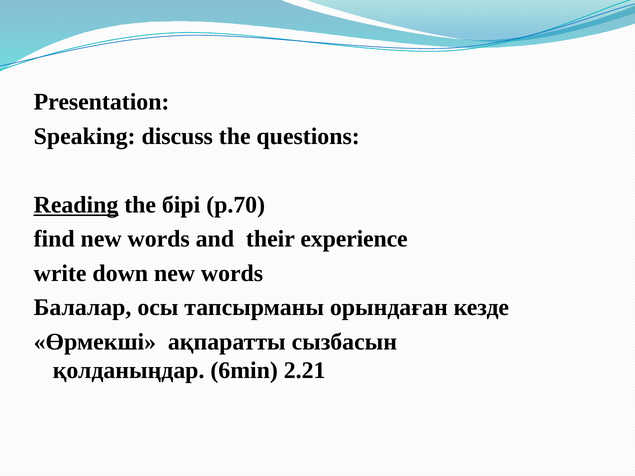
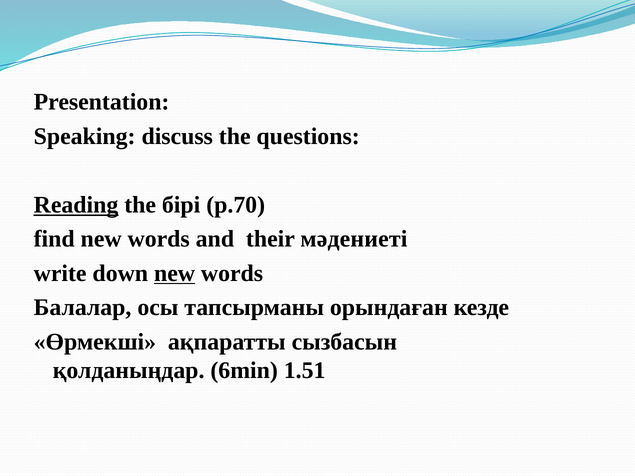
experience: experience -> мәдениеті (354, 239)
new underline: none -> present (175, 273)
2.21: 2.21 -> 1.51 (305, 371)
